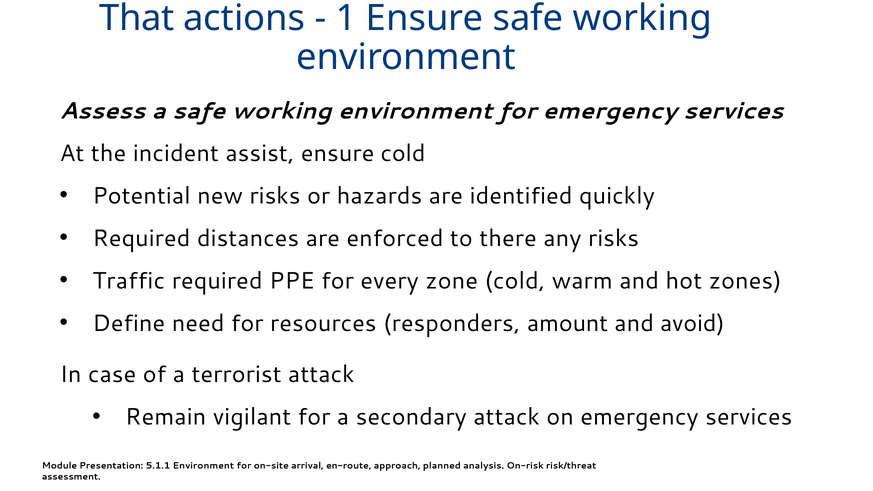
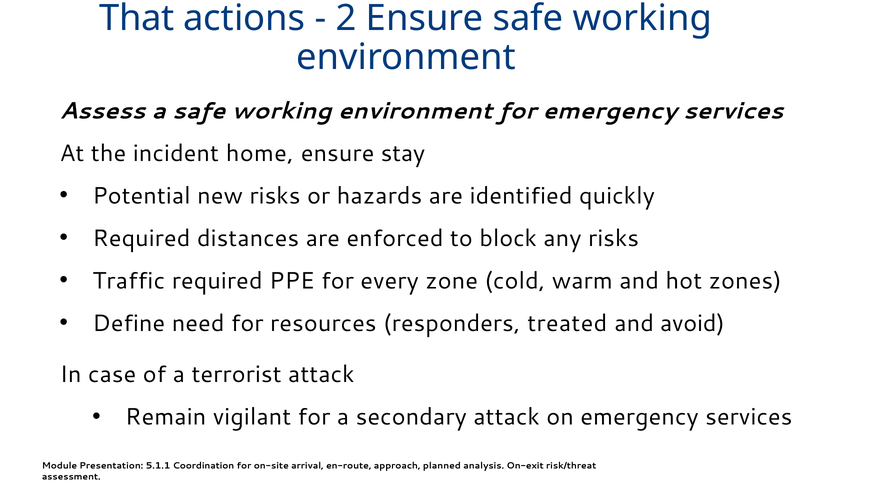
1: 1 -> 2 (346, 18)
assist: assist -> home (260, 153)
ensure cold: cold -> stay (403, 153)
there: there -> block (508, 238)
amount: amount -> treated (567, 323)
5.1.1 Environment: Environment -> Coordination (203, 466)
On-risk: On-risk -> On-exit (525, 466)
